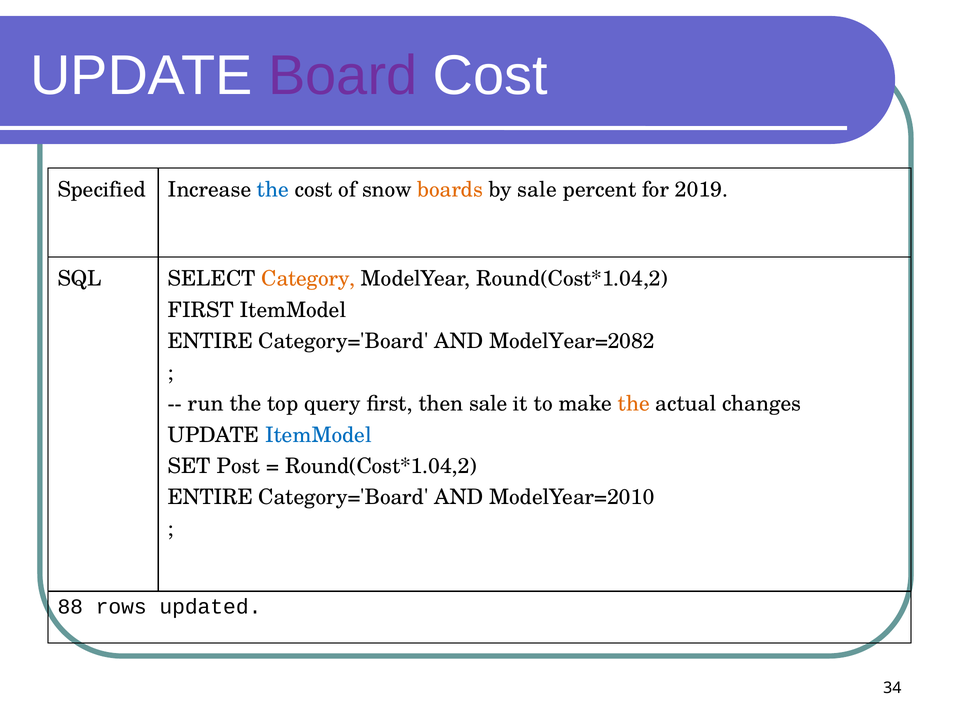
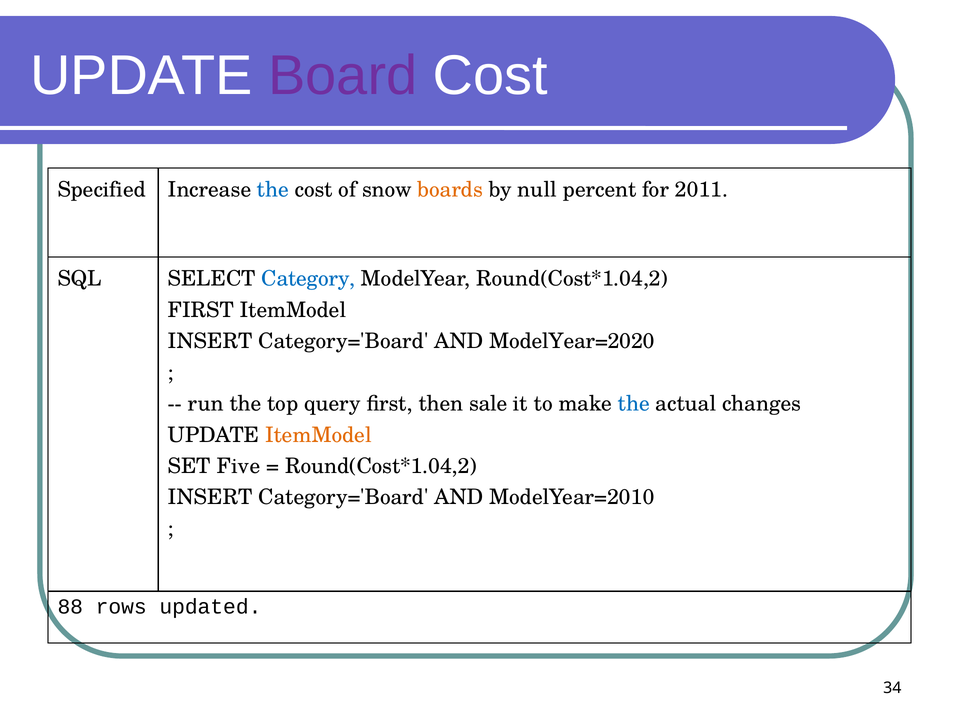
by sale: sale -> null (537, 190)
2019: 2019 -> 2011 (702, 190)
Category colour: orange -> blue (308, 279)
ENTIRE: ENTIRE -> INSERT (210, 341)
ModelYear=2082: ModelYear=2082 -> ModelYear=2020 (572, 341)
the colour: orange -> blue (634, 403)
ItemModel colour: blue -> orange (318, 435)
Post: Post -> Five (238, 466)
ENTIRE: ENTIRE -> INSERT (210, 497)
